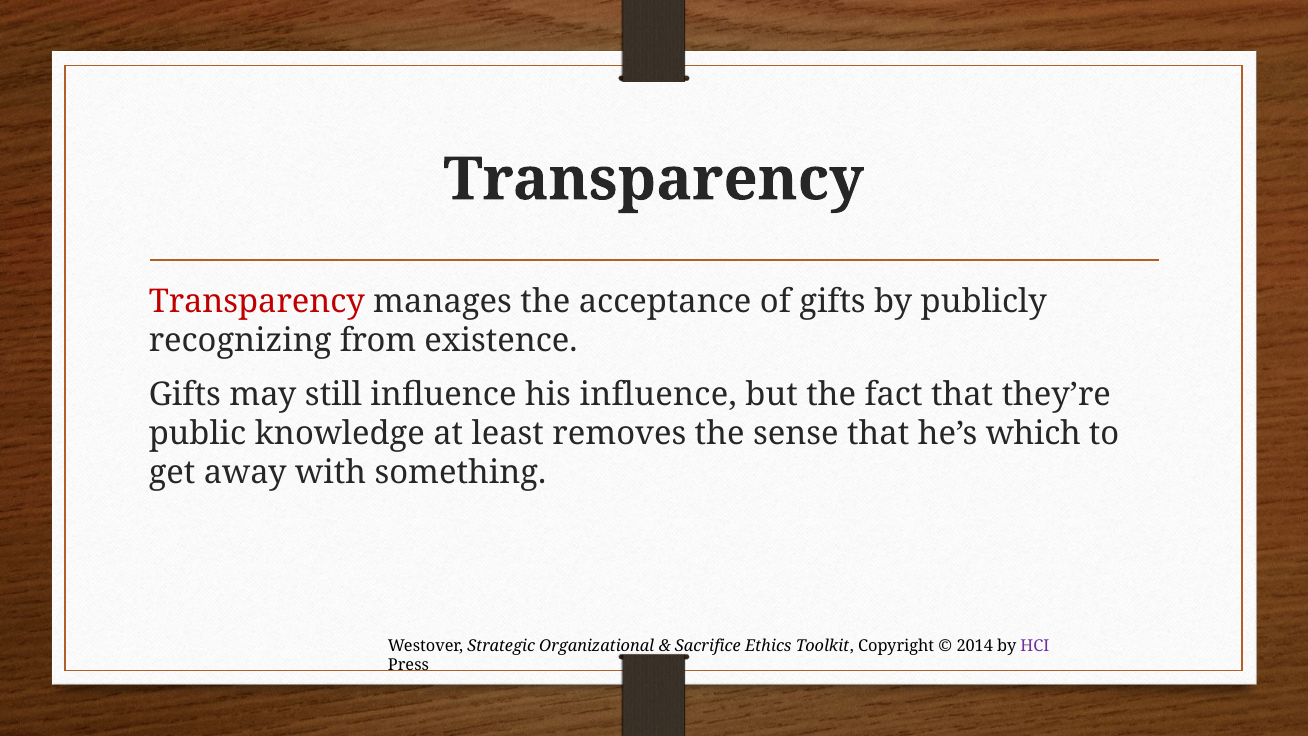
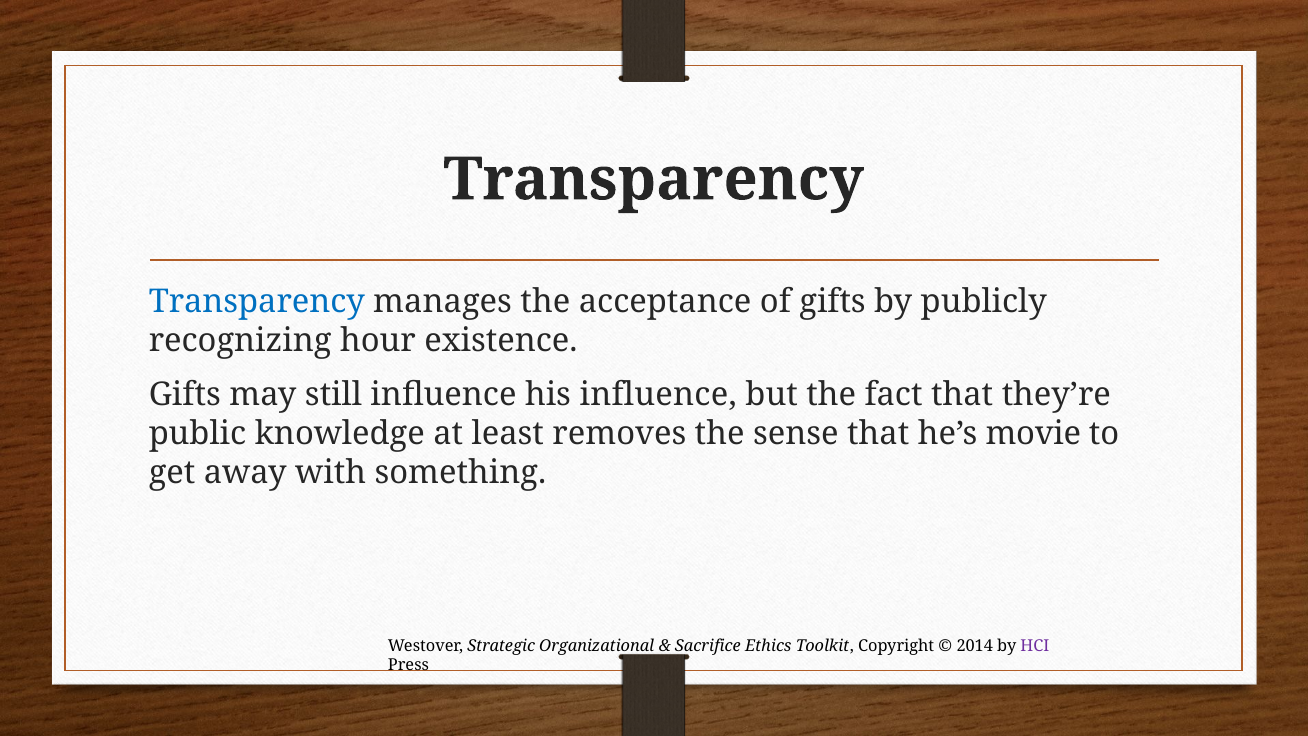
Transparency colour: red -> blue (257, 301)
from: from -> hour (378, 340)
which: which -> movie (1033, 434)
